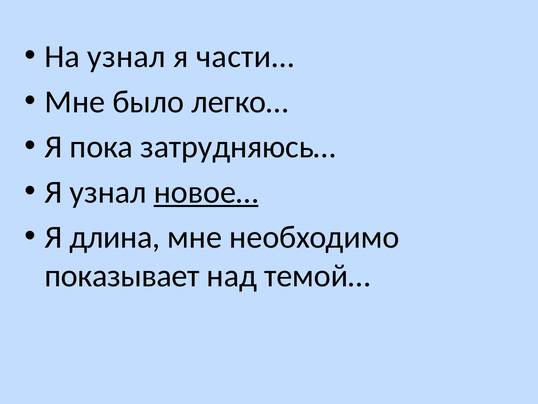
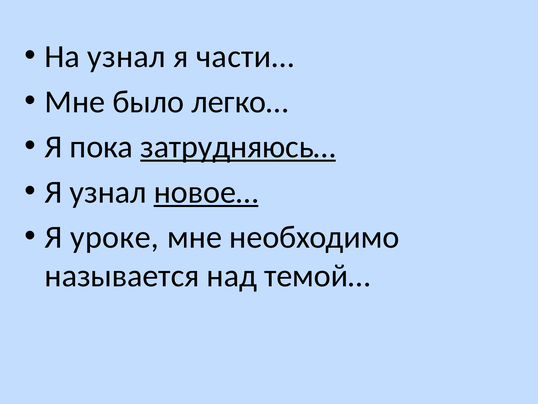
затрудняюсь… underline: none -> present (238, 147)
длина: длина -> уроке (115, 237)
показывает: показывает -> называется (122, 276)
